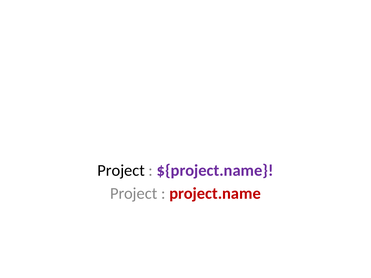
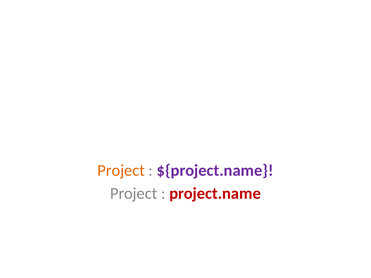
Project colour: black -> orange (121, 171)
